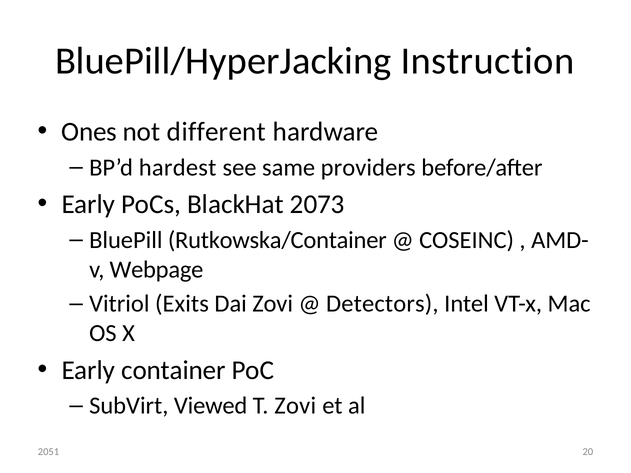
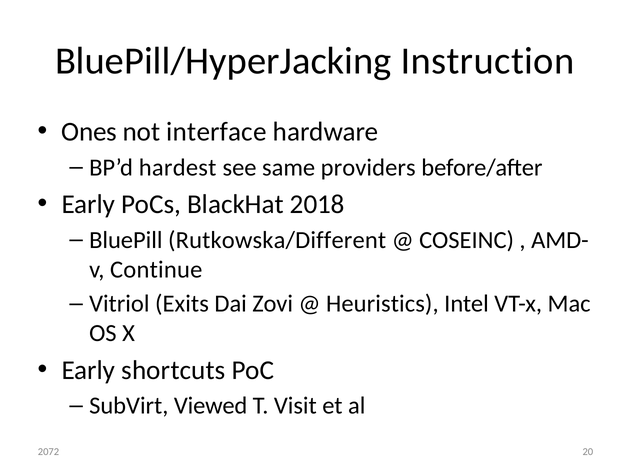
different: different -> interface (217, 132)
2073: 2073 -> 2018 (317, 204)
Rutkowska/Container: Rutkowska/Container -> Rutkowska/Different (277, 240)
Webpage: Webpage -> Continue (156, 270)
Detectors: Detectors -> Heuristics (382, 304)
container: container -> shortcuts (173, 370)
T Zovi: Zovi -> Visit (295, 406)
2051: 2051 -> 2072 (48, 452)
